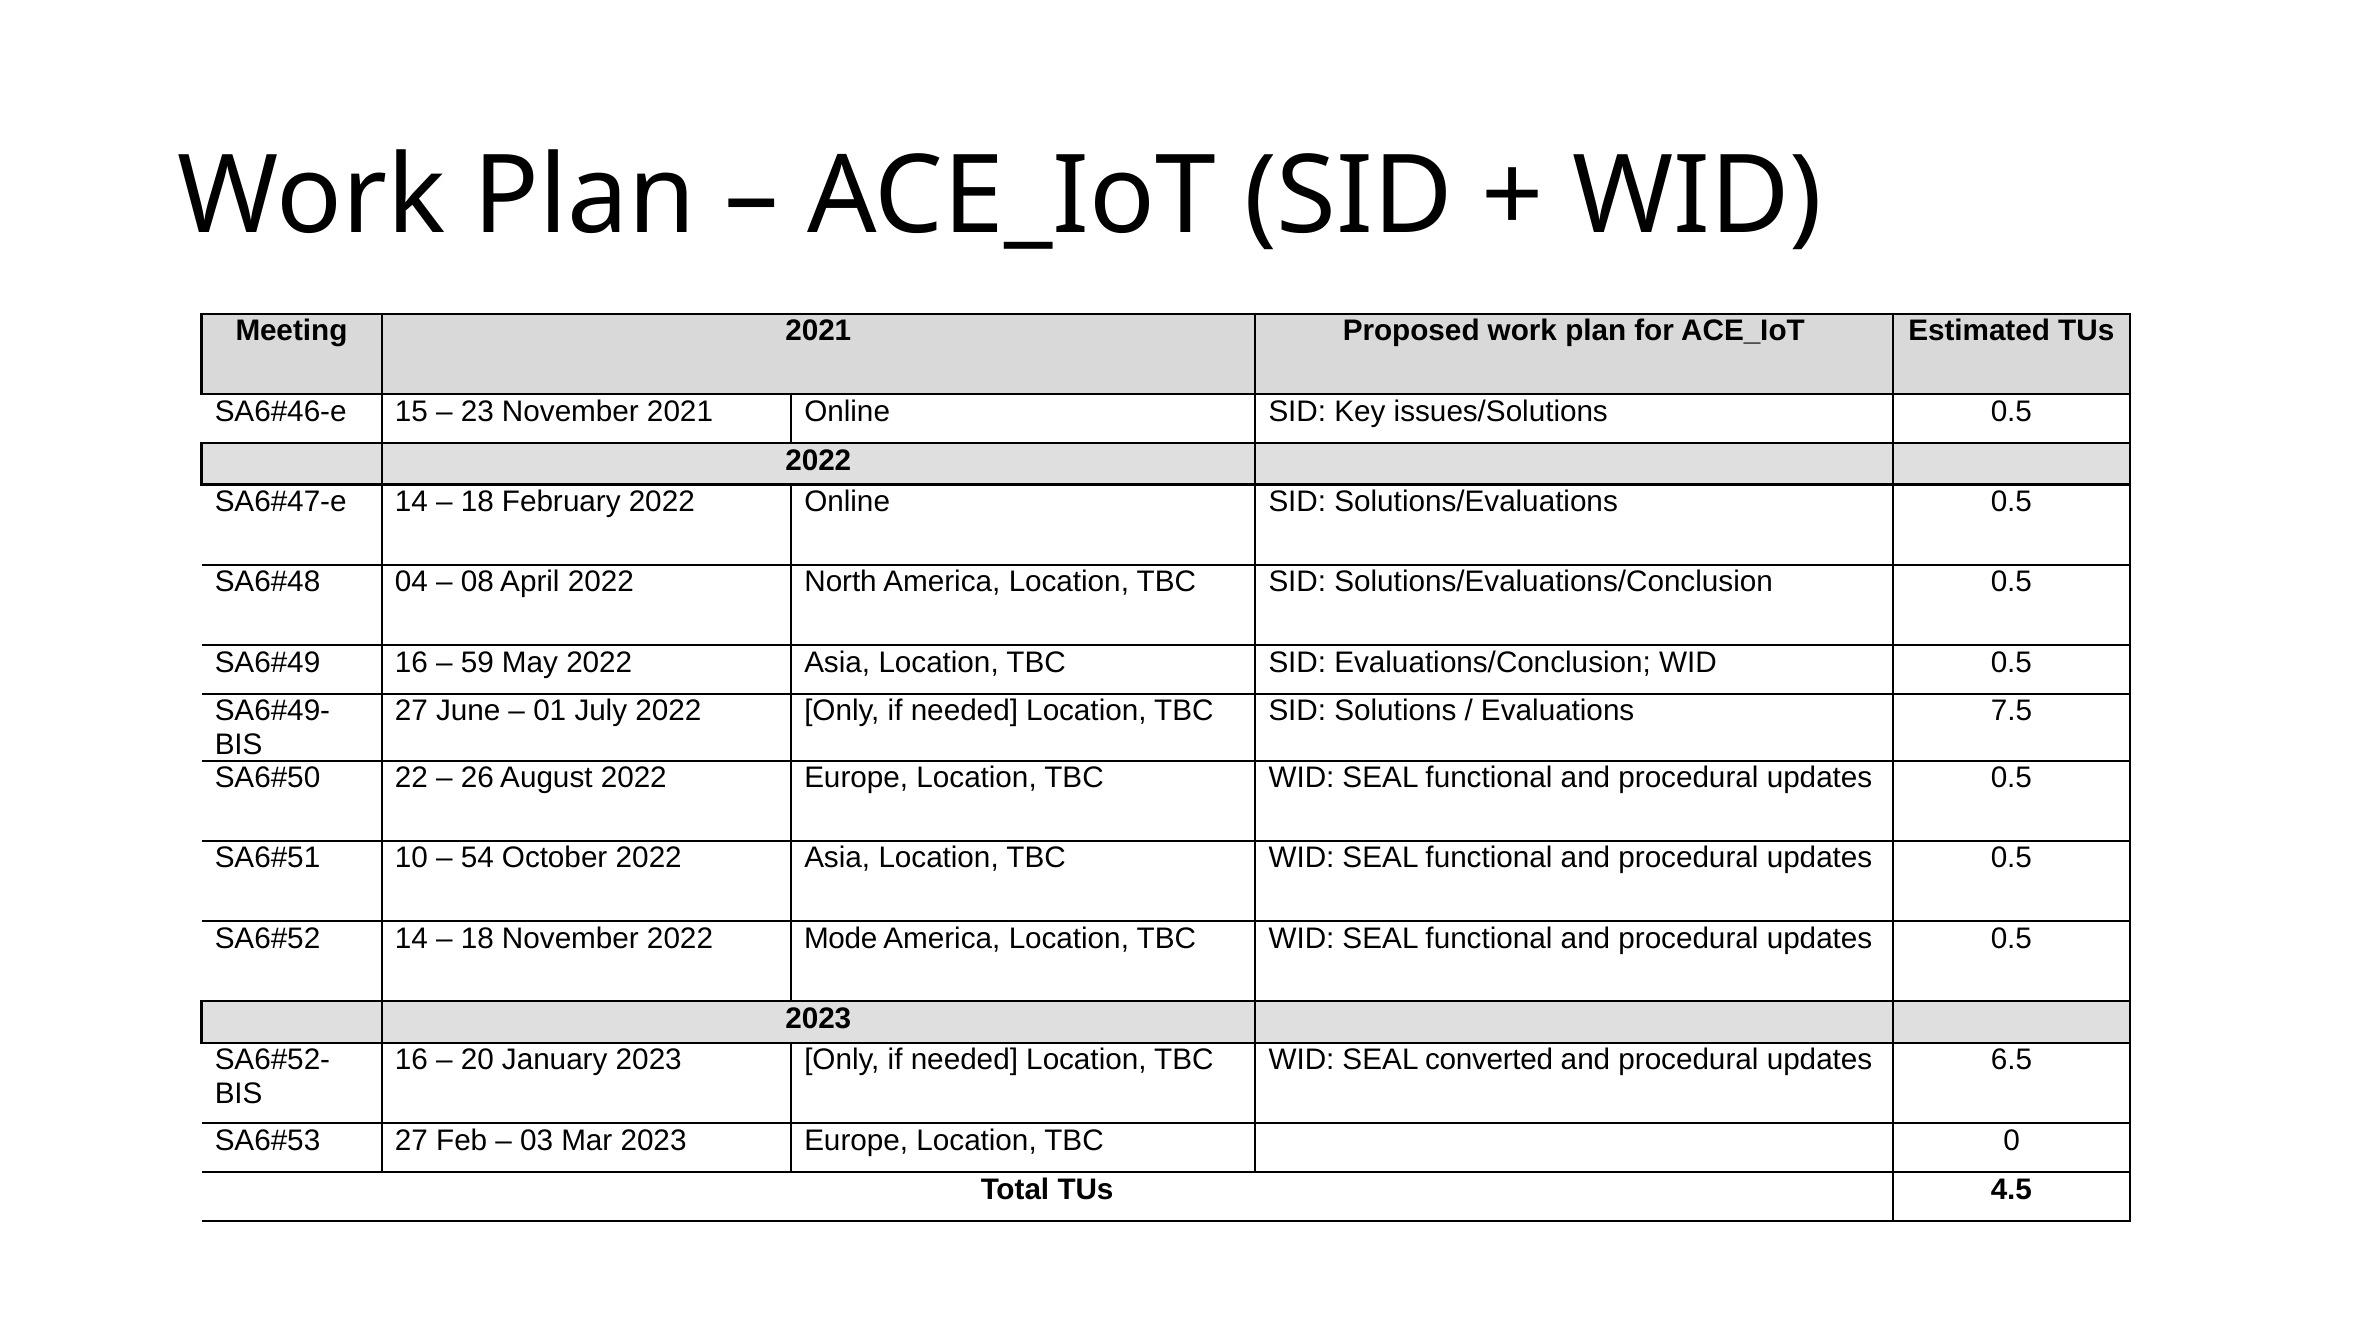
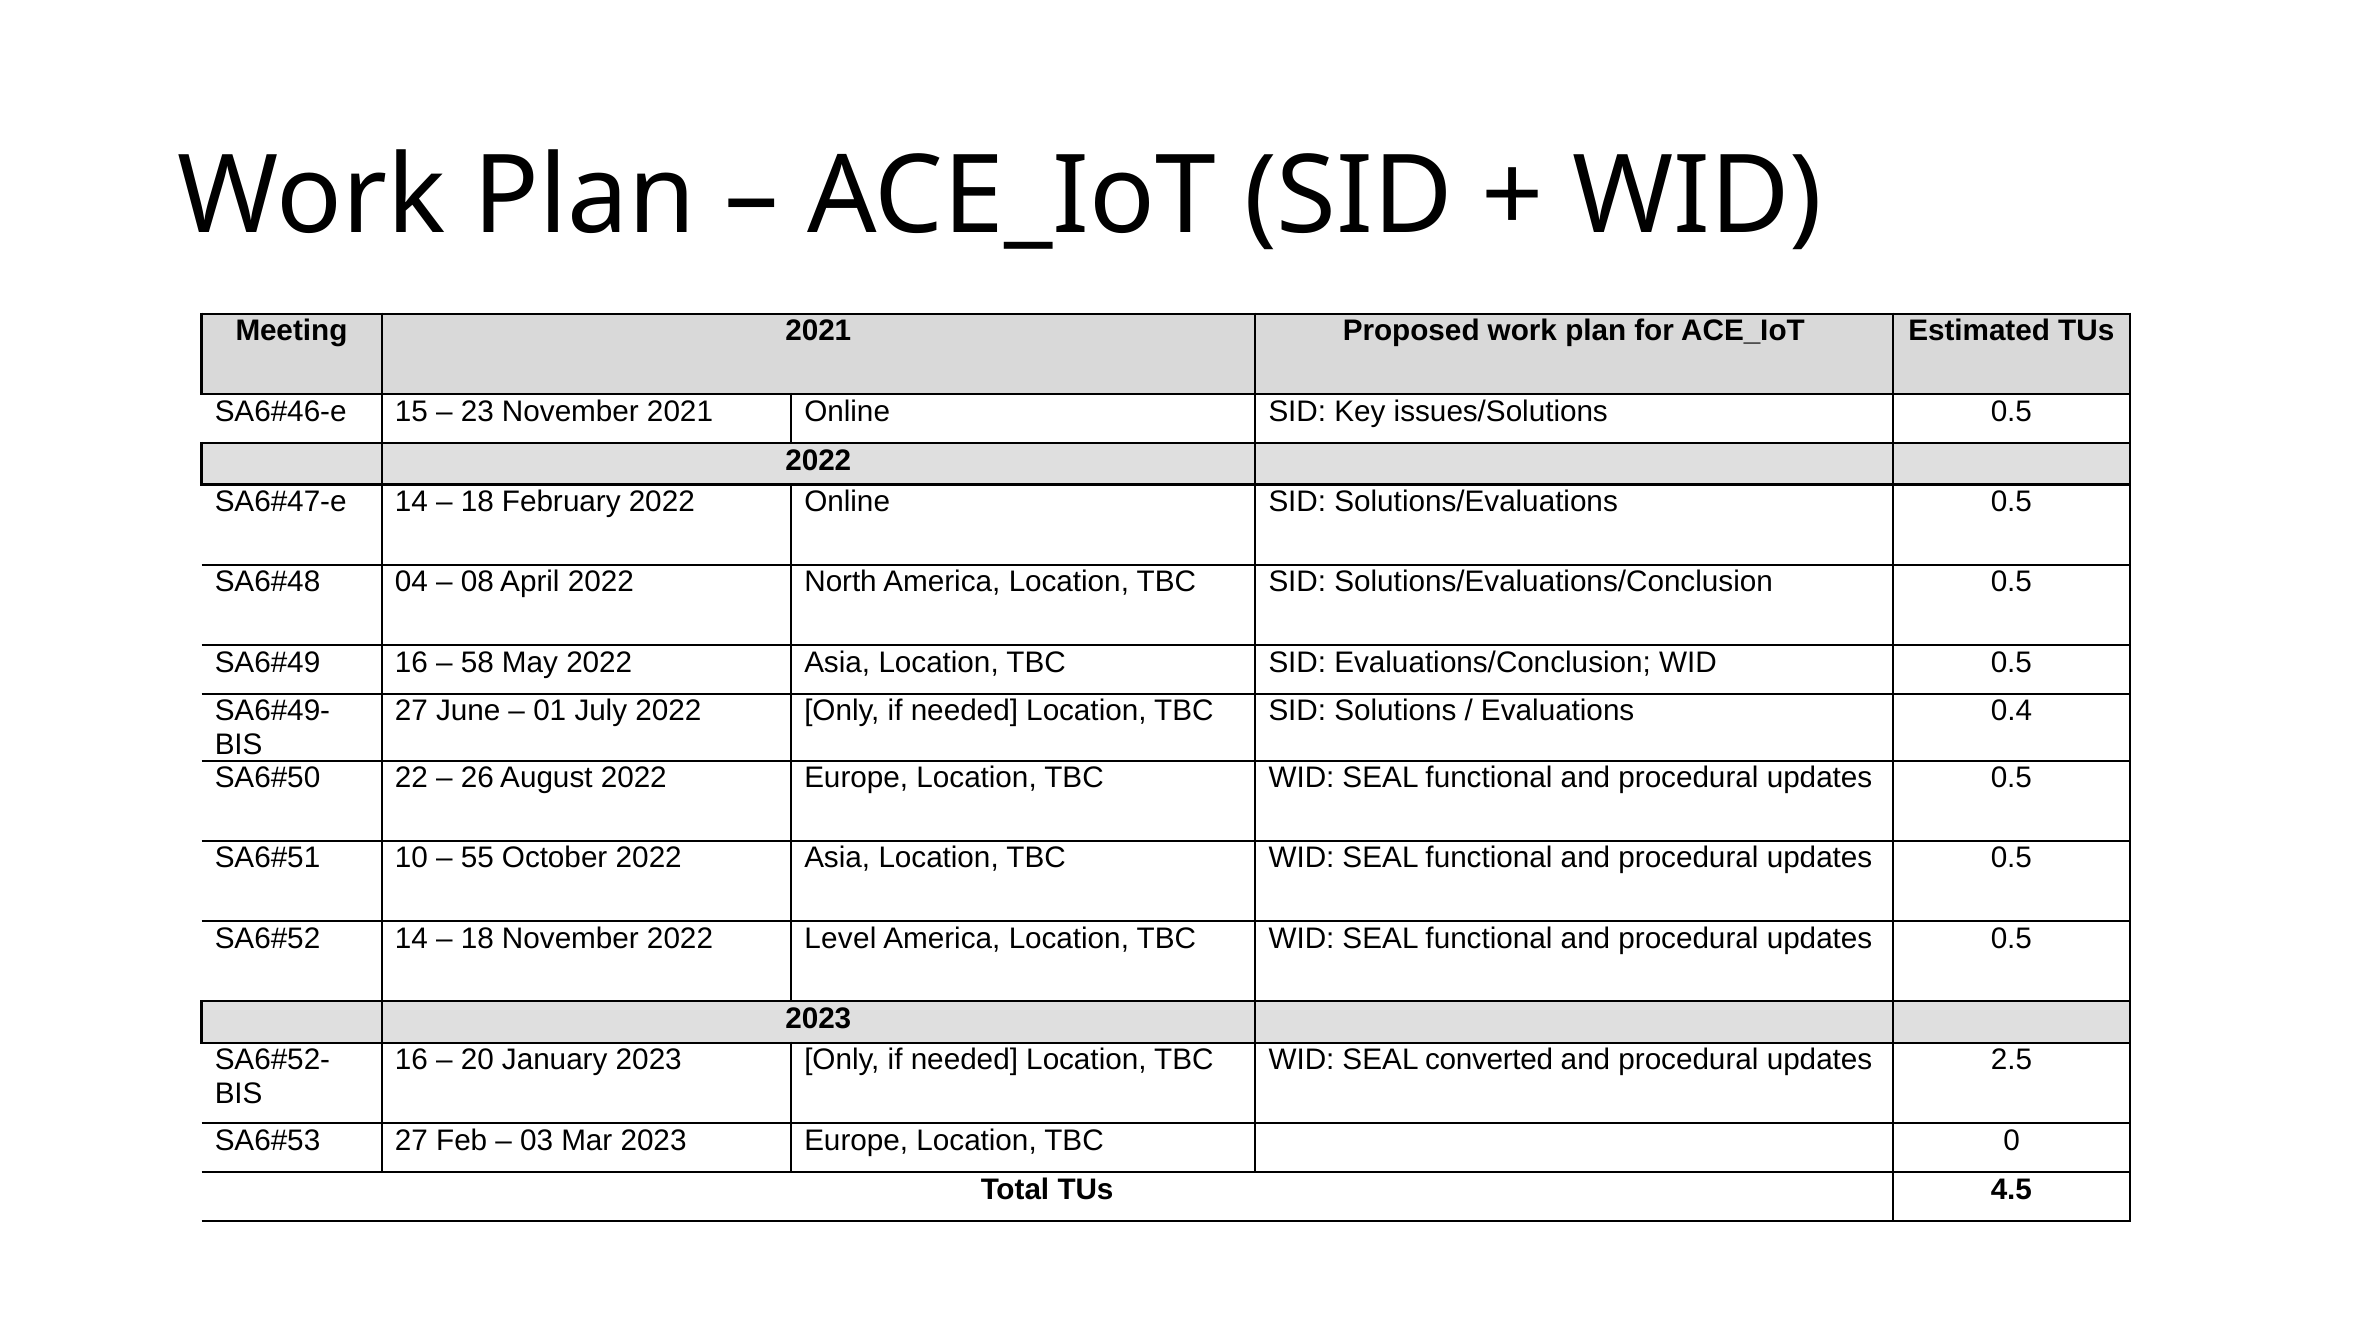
59: 59 -> 58 (477, 662)
7.5: 7.5 -> 0.4 (2011, 711)
54: 54 -> 55 (477, 858)
Mode: Mode -> Level (840, 938)
6.5: 6.5 -> 2.5 (2011, 1060)
